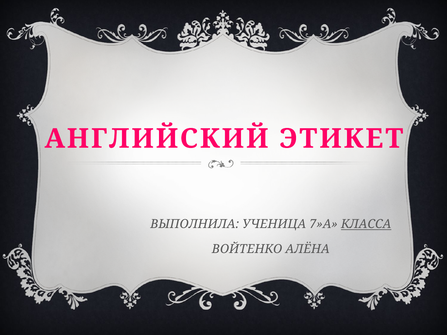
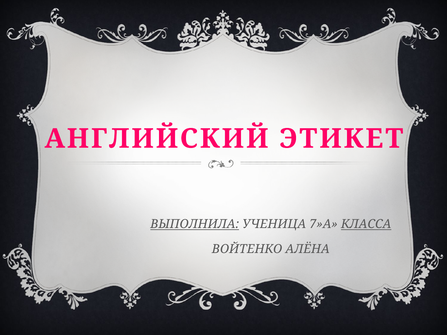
ВЫПОЛНИЛА underline: none -> present (195, 224)
